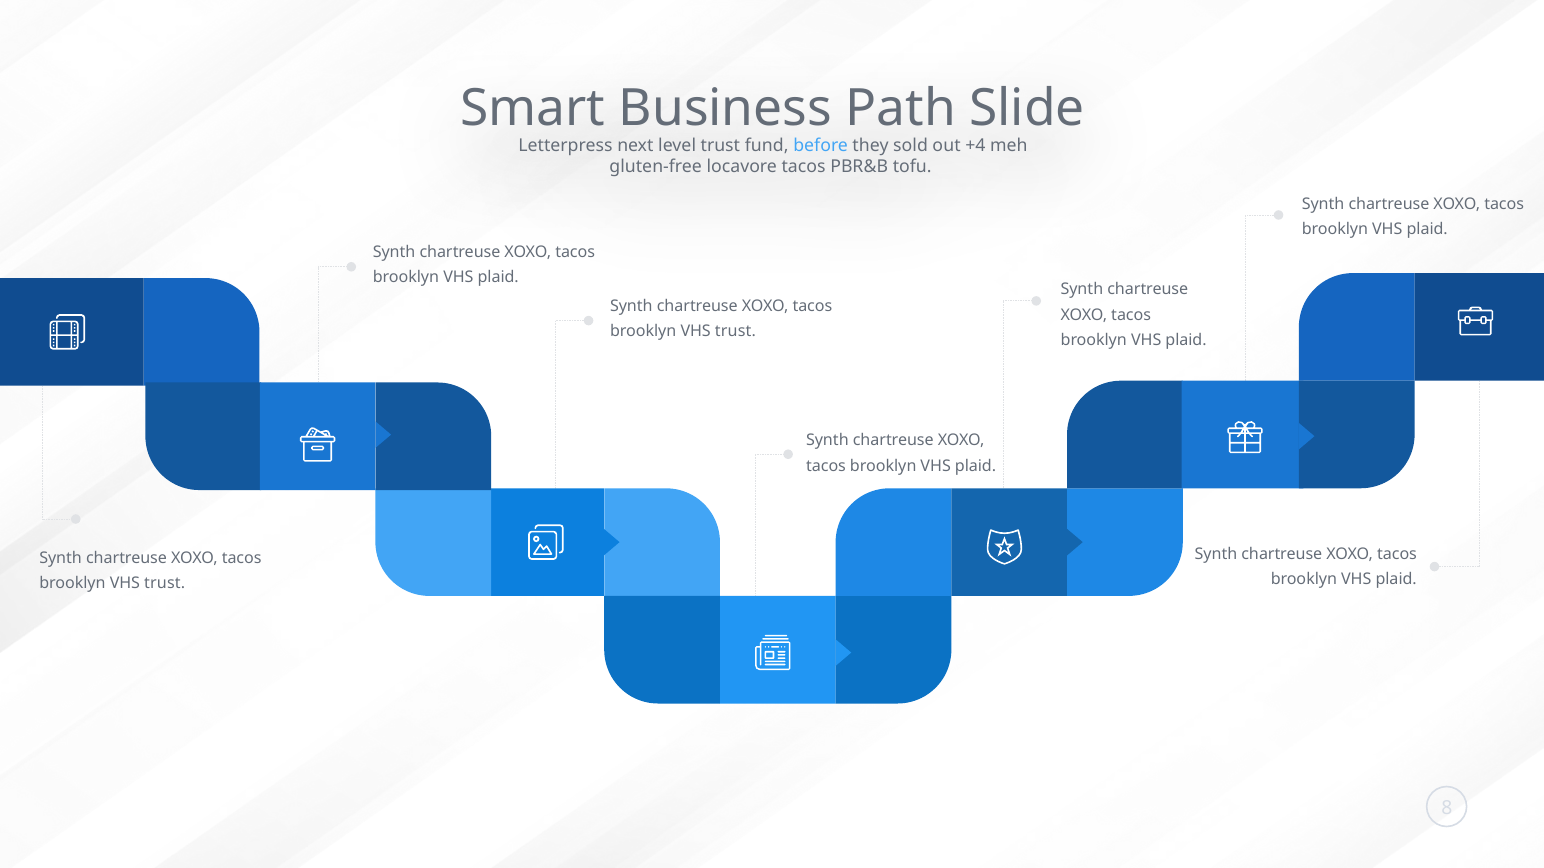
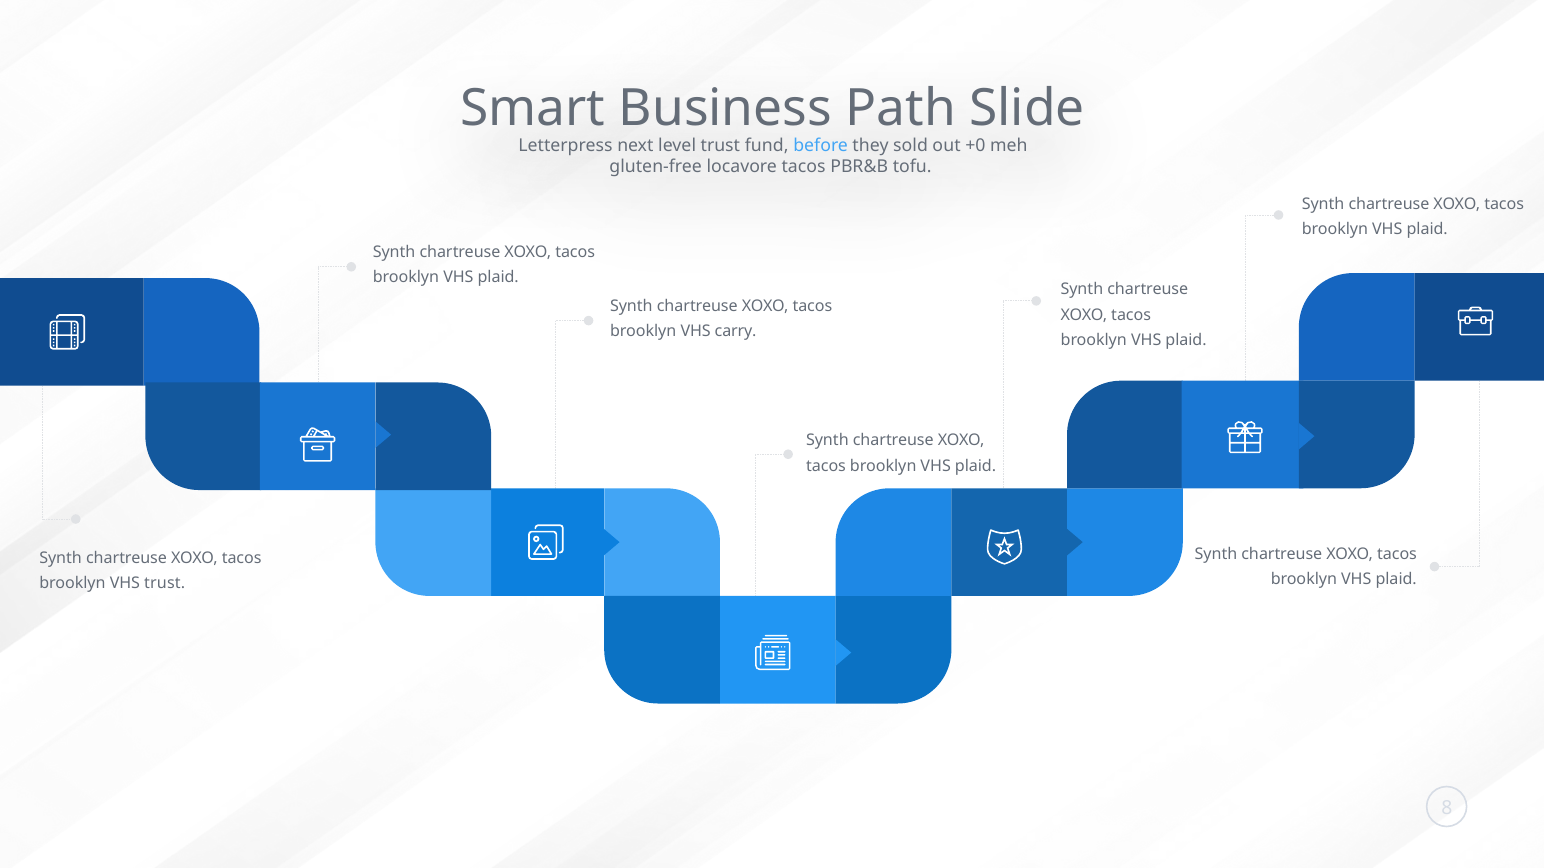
+4: +4 -> +0 (975, 146)
trust: trust -> carry (736, 331)
